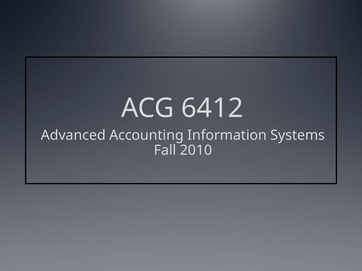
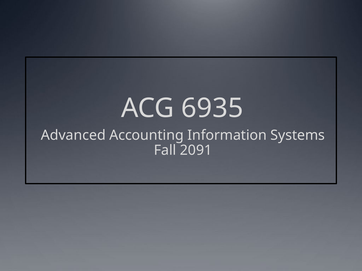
6412: 6412 -> 6935 (212, 108)
2010: 2010 -> 2091 (196, 150)
